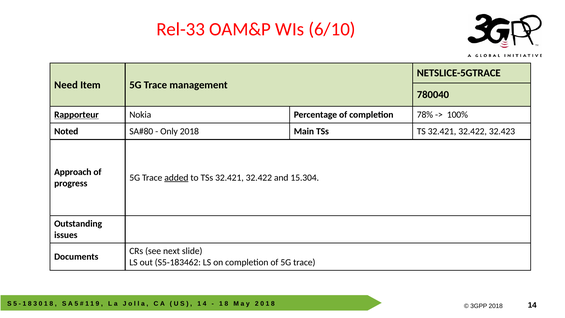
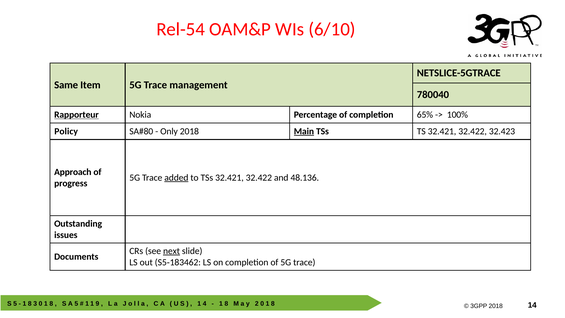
Rel-33: Rel-33 -> Rel-54 (181, 29)
Need: Need -> Same (66, 85)
78%: 78% -> 65% (425, 115)
Noted: Noted -> Policy (66, 131)
Main underline: none -> present (304, 131)
15.304: 15.304 -> 48.136 (305, 178)
next underline: none -> present (172, 251)
